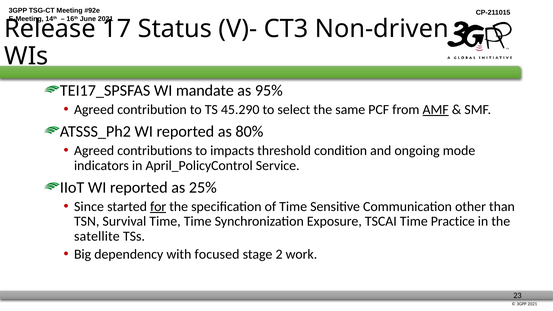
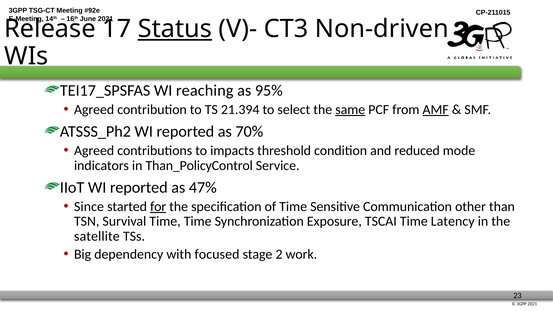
Status underline: none -> present (175, 29)
mandate: mandate -> reaching (205, 91)
45.290: 45.290 -> 21.394 (240, 110)
same underline: none -> present (350, 110)
80%: 80% -> 70% (249, 132)
ongoing: ongoing -> reduced (417, 151)
April_PolicyControl: April_PolicyControl -> Than_PolicyControl (199, 166)
25%: 25% -> 47% (203, 187)
Practice: Practice -> Latency (453, 221)
